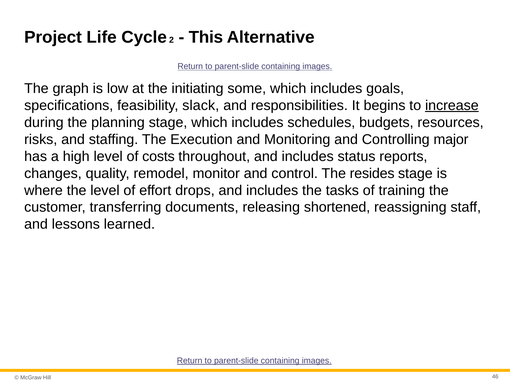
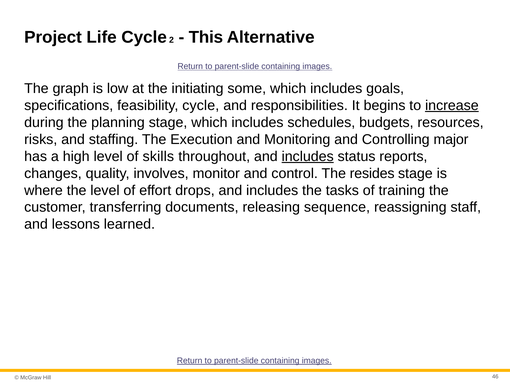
feasibility slack: slack -> cycle (201, 106)
costs: costs -> skills (158, 157)
includes underline: none -> present (308, 157)
remodel: remodel -> involves (161, 174)
shortened: shortened -> sequence (337, 208)
